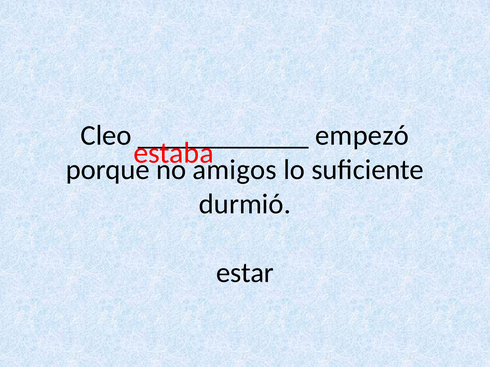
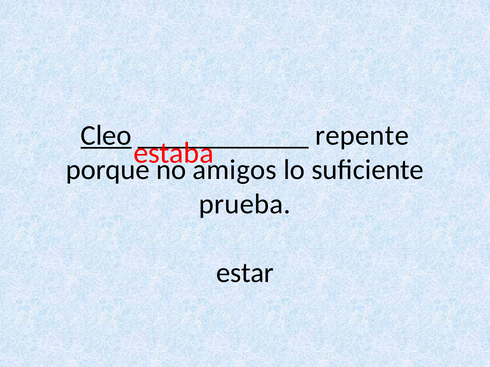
Cleo underline: none -> present (106, 136)
empezó: empezó -> repente (362, 136)
durmió: durmió -> prueba (245, 204)
